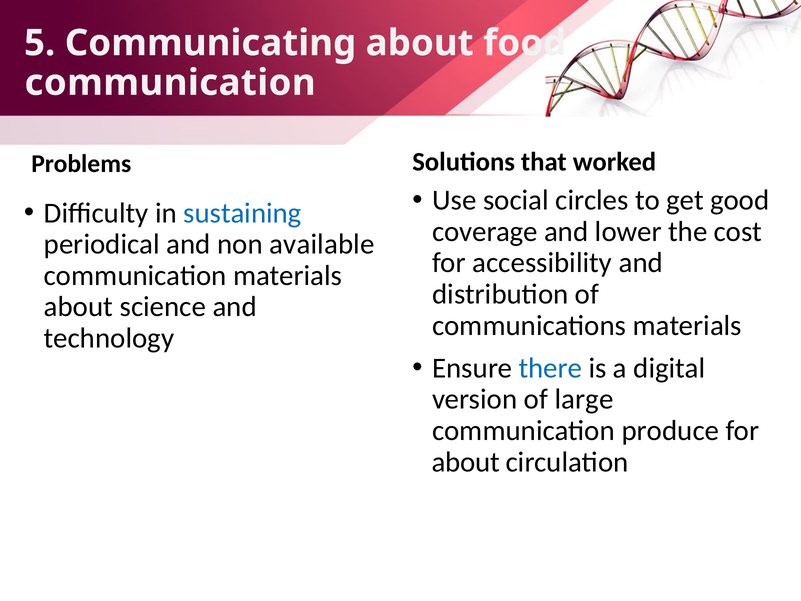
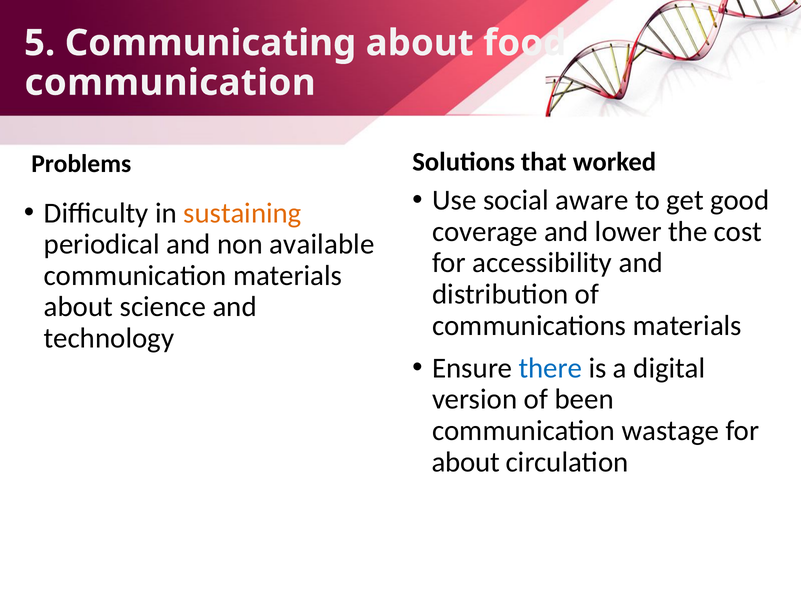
circles: circles -> aware (592, 200)
sustaining colour: blue -> orange (242, 213)
large: large -> been (584, 399)
produce: produce -> wastage (670, 430)
